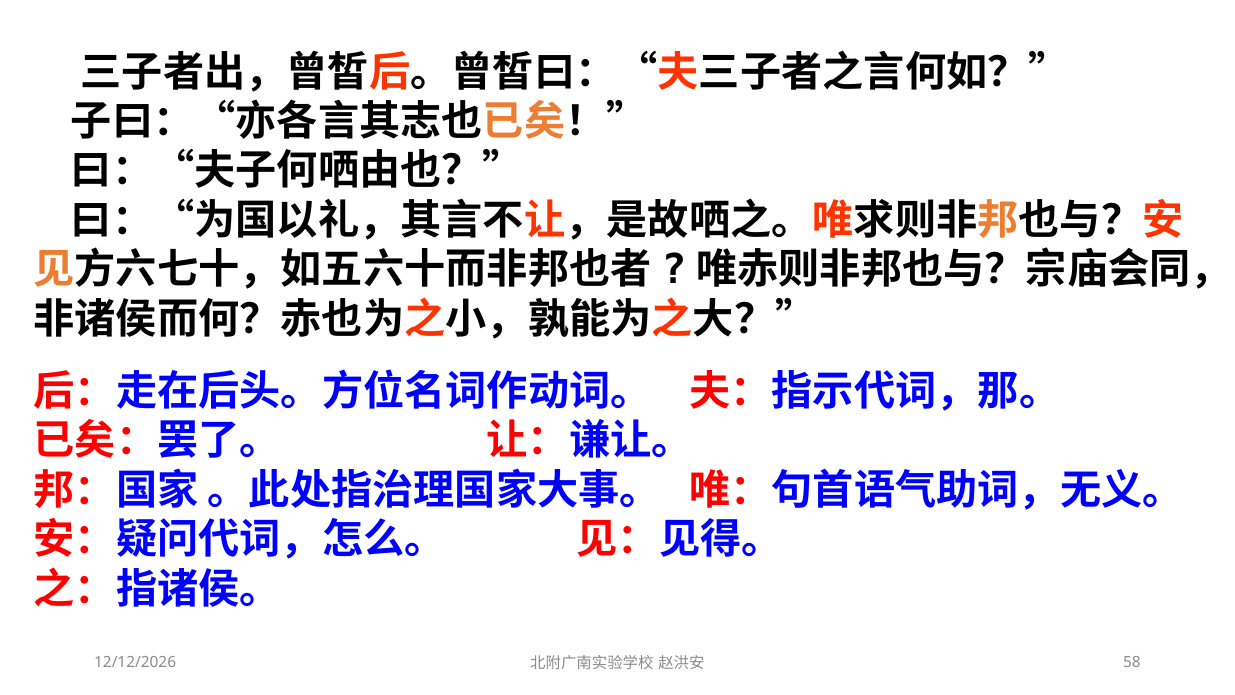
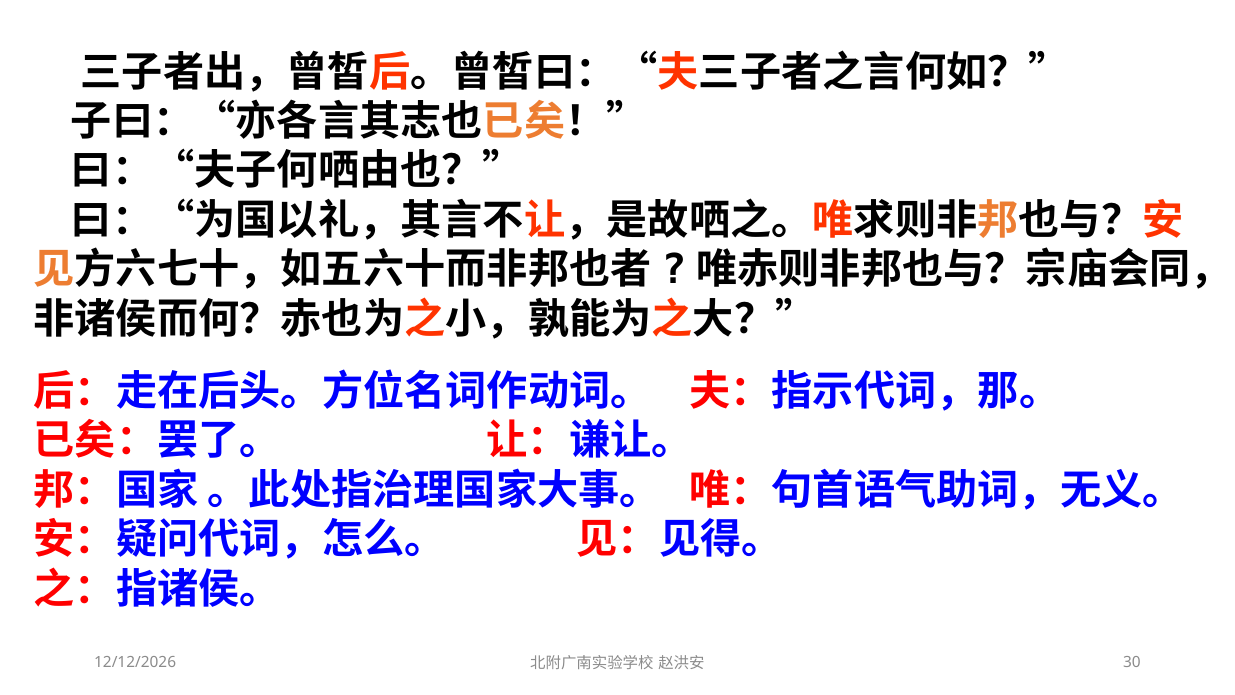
58: 58 -> 30 (1132, 662)
